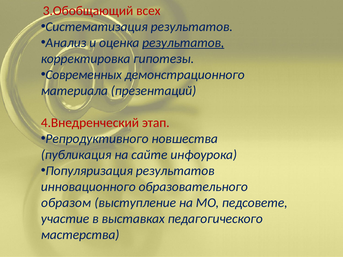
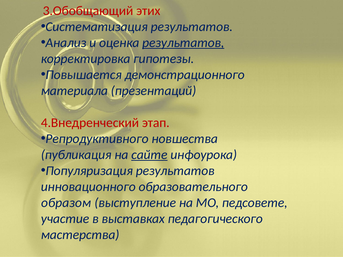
всех: всех -> этих (148, 11)
Современных: Современных -> Повышается (84, 75)
сайте underline: none -> present (149, 155)
